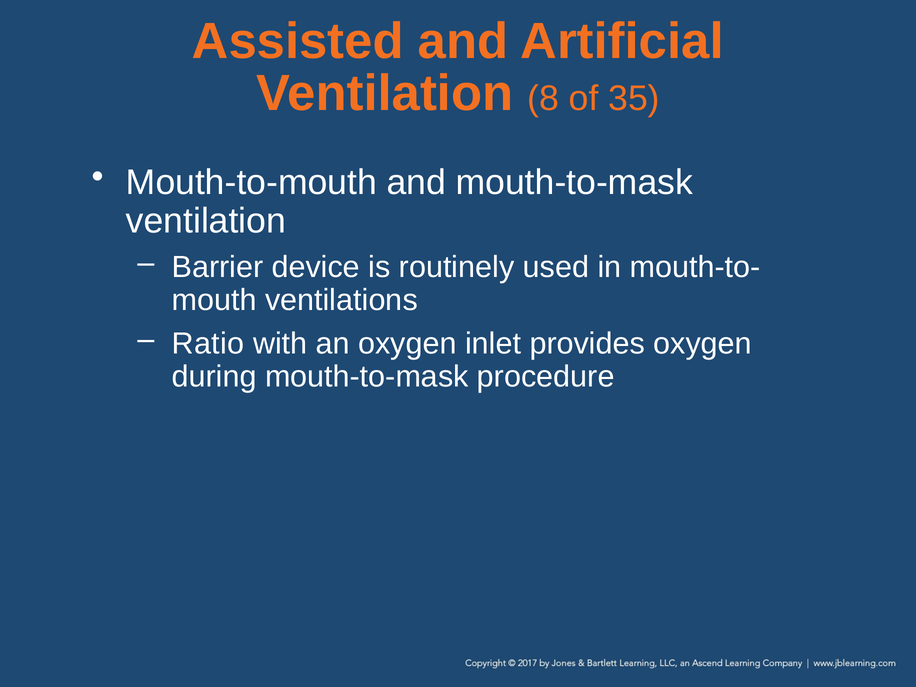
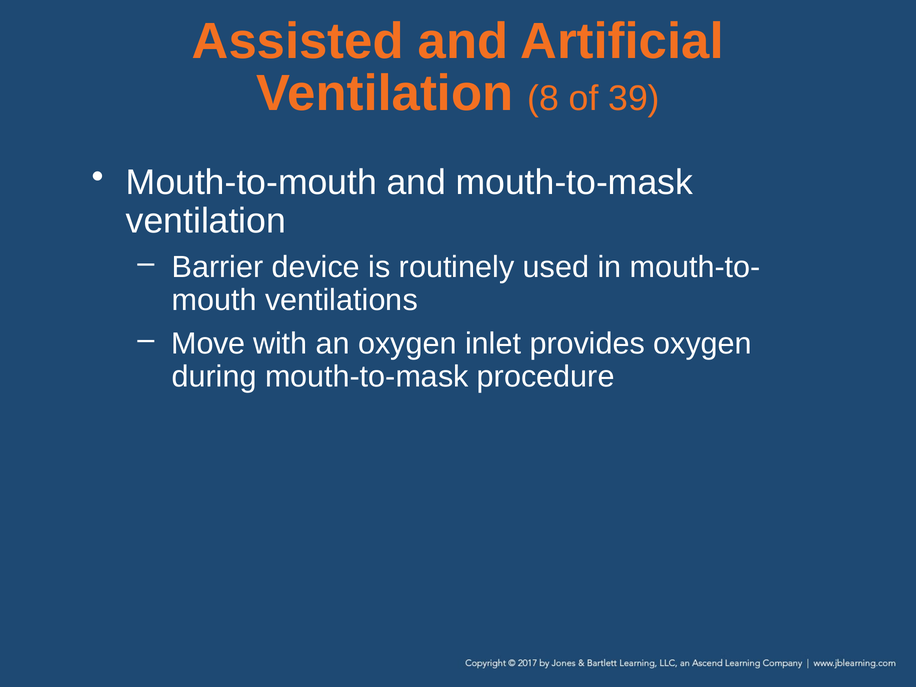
35: 35 -> 39 (634, 98)
Ratio: Ratio -> Move (208, 344)
